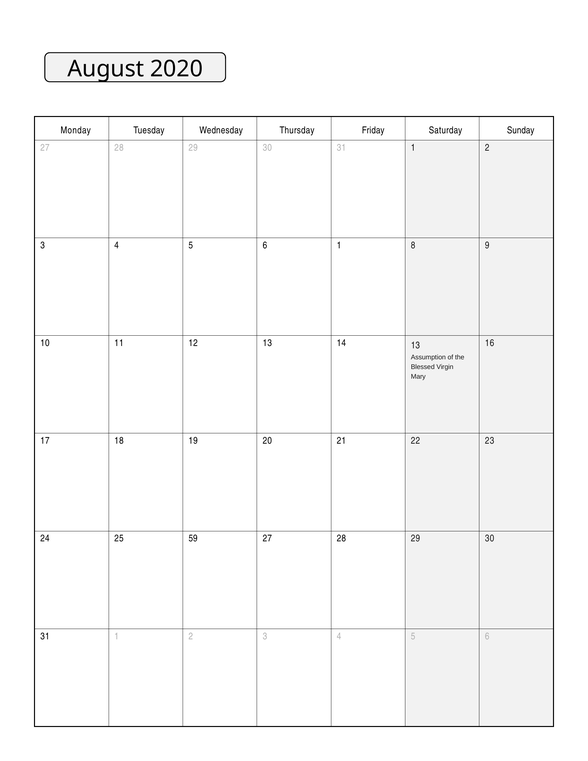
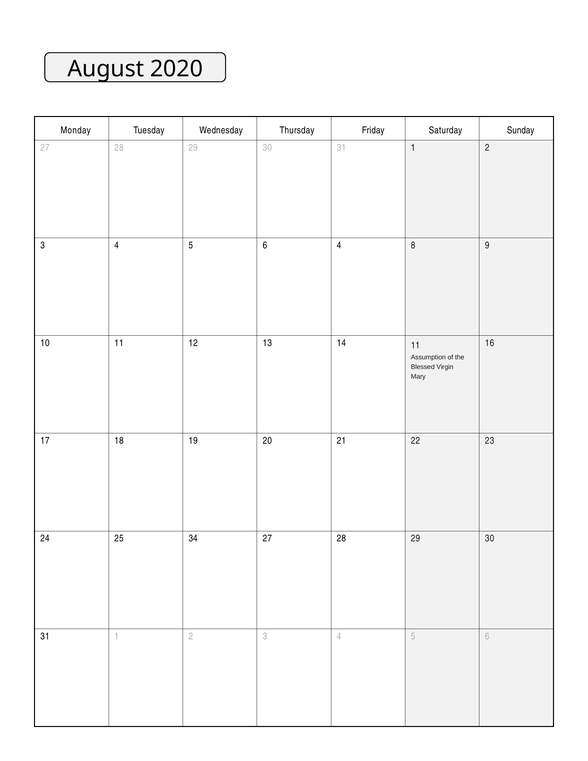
6 1: 1 -> 4 (339, 245)
14 13: 13 -> 11 (415, 345)
59: 59 -> 34 (193, 538)
